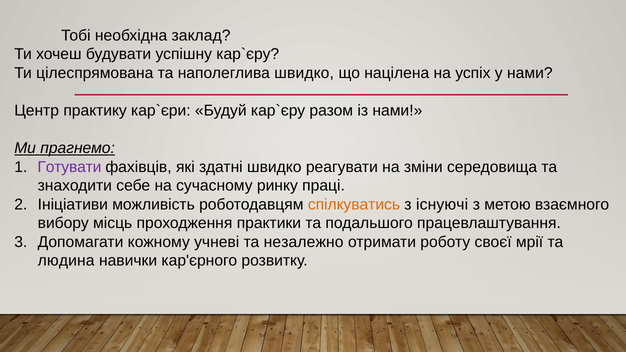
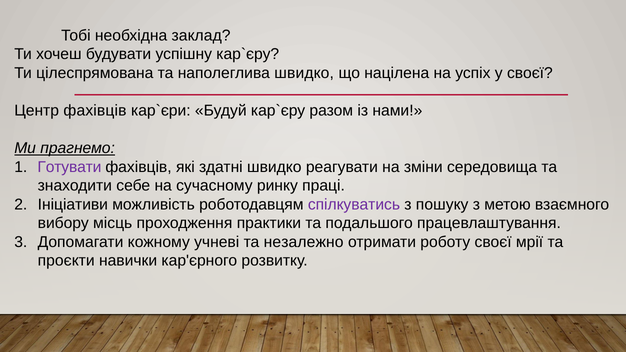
у нами: нами -> своєї (530, 73)
Центр практику: практику -> фахівців (95, 111)
спілкуватись colour: orange -> purple (354, 204)
існуючі: існуючі -> пошуку (442, 204)
людина: людина -> проєкти (66, 261)
